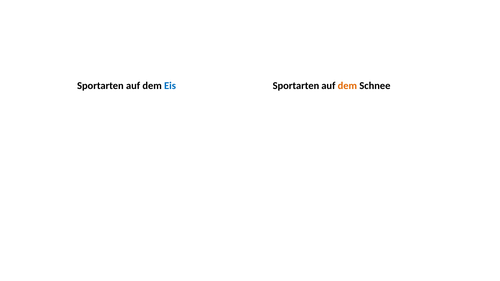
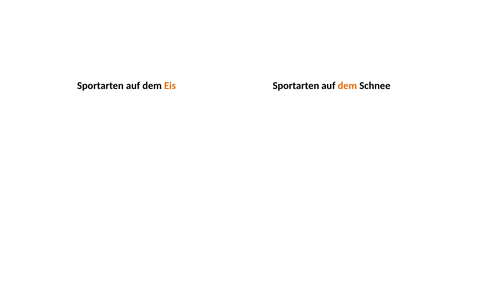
Eis colour: blue -> orange (170, 86)
